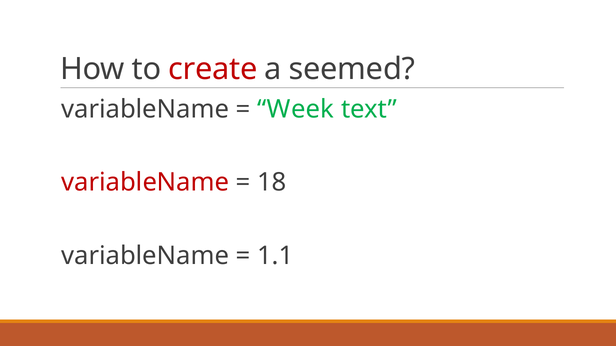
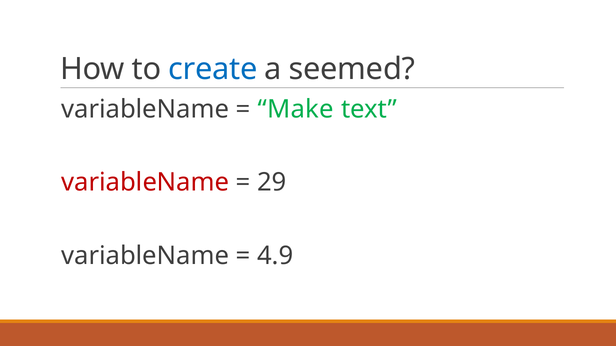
create colour: red -> blue (213, 69)
Week: Week -> Make (296, 109)
18: 18 -> 29 (272, 183)
1.1: 1.1 -> 4.9 (275, 256)
